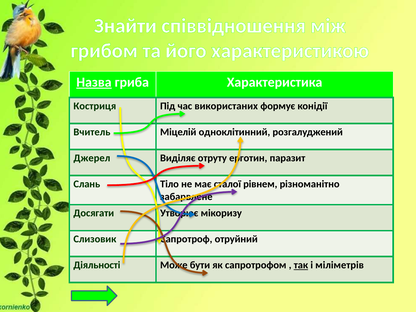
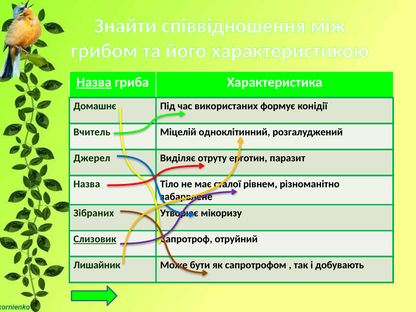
Костриця: Костриця -> Домашнє (95, 106)
Слань: Слань -> Назва (87, 184)
Досягати: Досягати -> Зібраних (94, 213)
Слизовик underline: none -> present (95, 239)
Діяльності: Діяльності -> Лишайник (97, 265)
так underline: present -> none (301, 265)
міліметрів: міліметрів -> добувають (340, 265)
